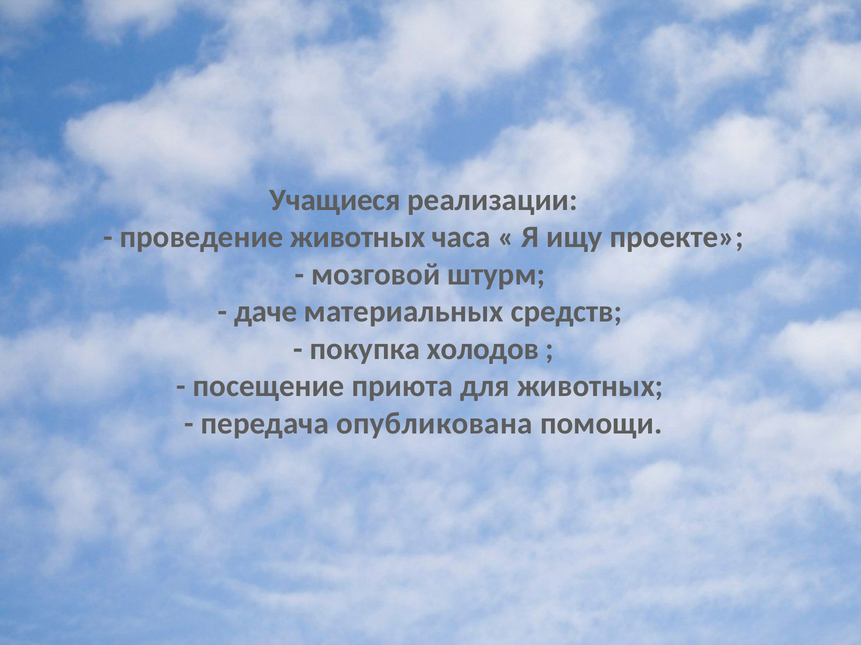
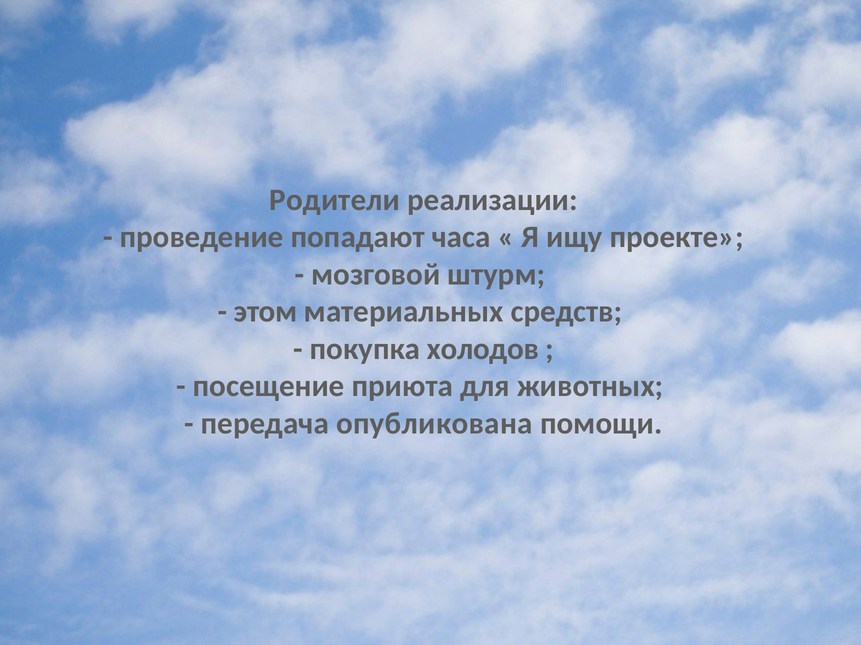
Учащиеся: Учащиеся -> Родители (335, 200)
проведение животных: животных -> попадают (358, 237)
даче: даче -> этом (266, 312)
